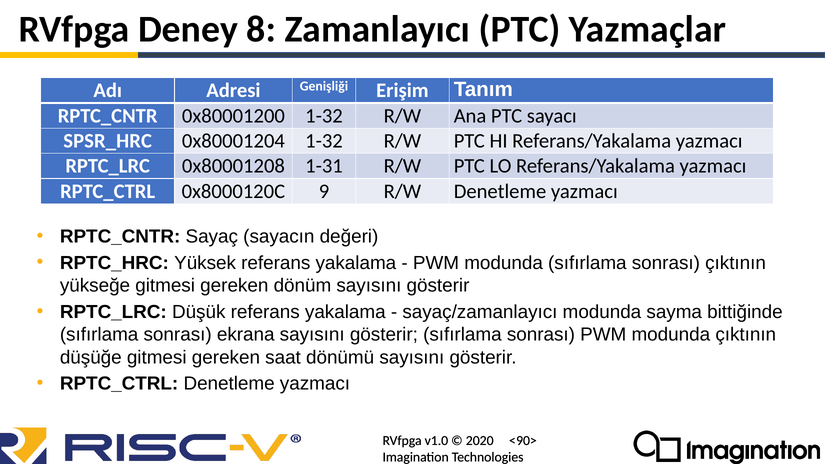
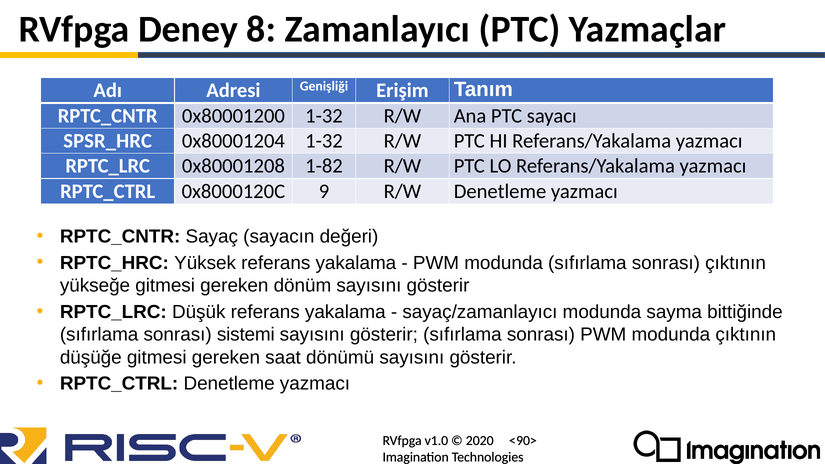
1-31: 1-31 -> 1-82 (324, 166)
ekrana: ekrana -> sistemi (246, 335)
